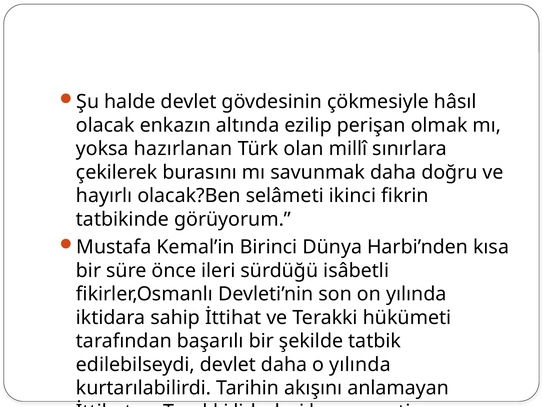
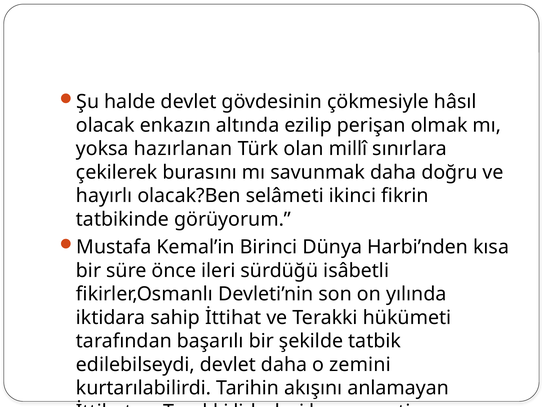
o yılında: yılında -> zemini (360, 365)
